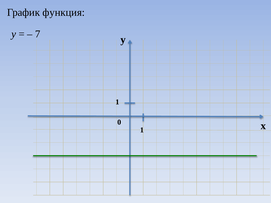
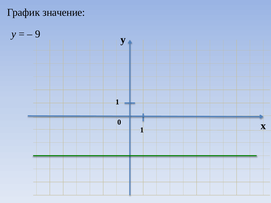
функция: функция -> значение (64, 12)
7: 7 -> 9 (38, 34)
